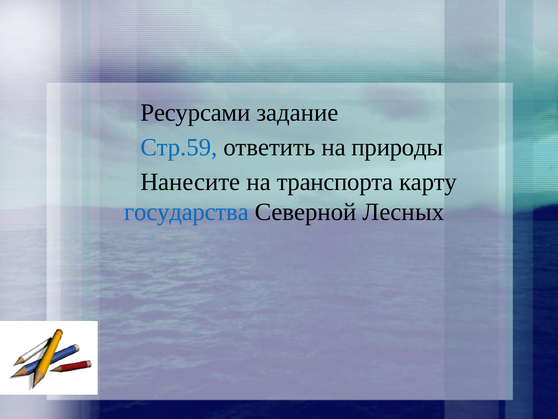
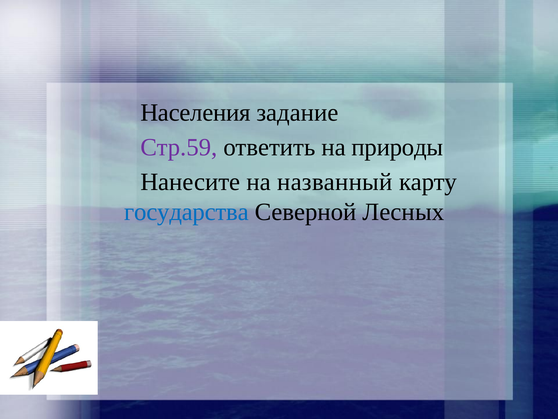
Ресурсами: Ресурсами -> Населения (195, 112)
Стр.59 colour: blue -> purple (179, 147)
транспорта: транспорта -> названный (335, 182)
